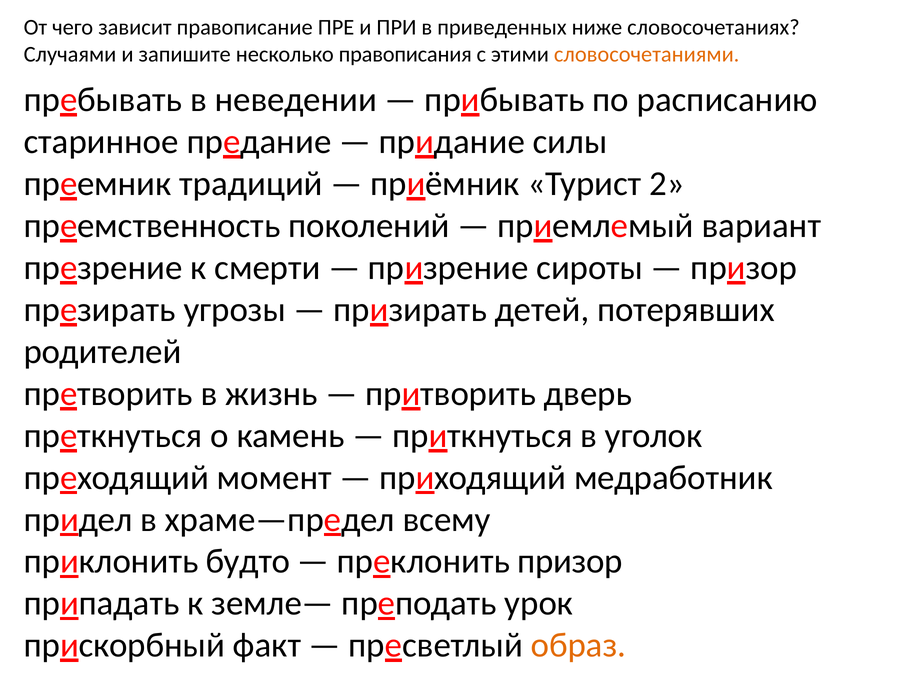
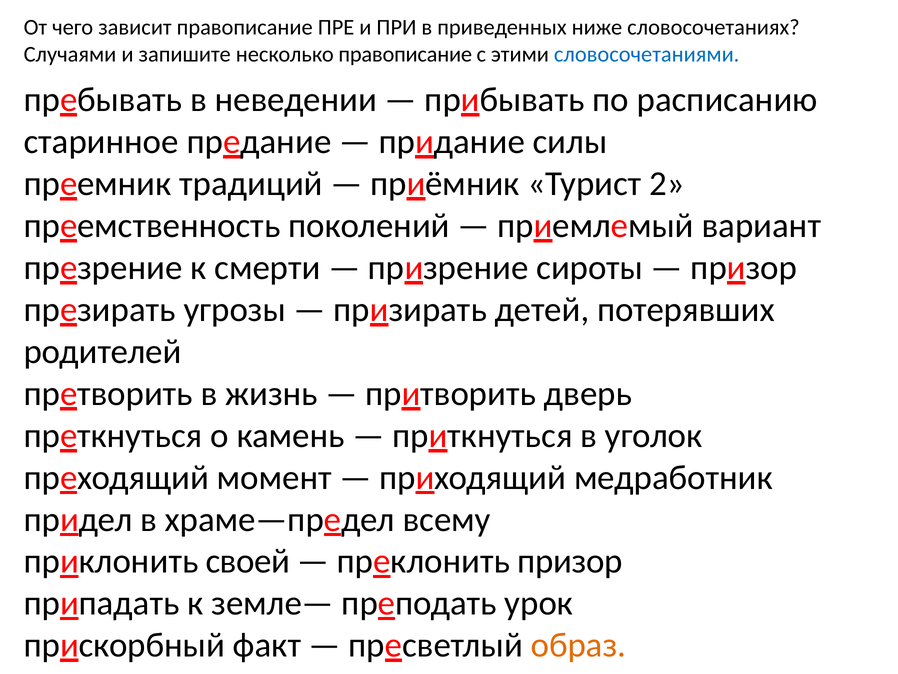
несколько правописания: правописания -> правописание (405, 54)
словосочетаниями colour: orange -> blue (647, 54)
будто: будто -> своей (248, 561)
